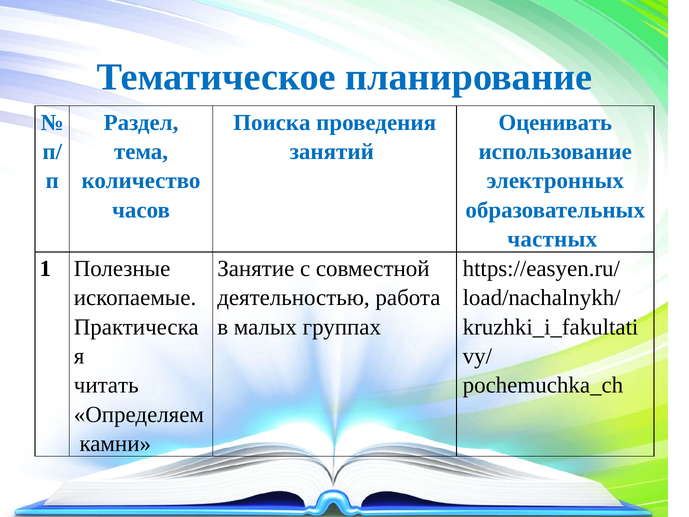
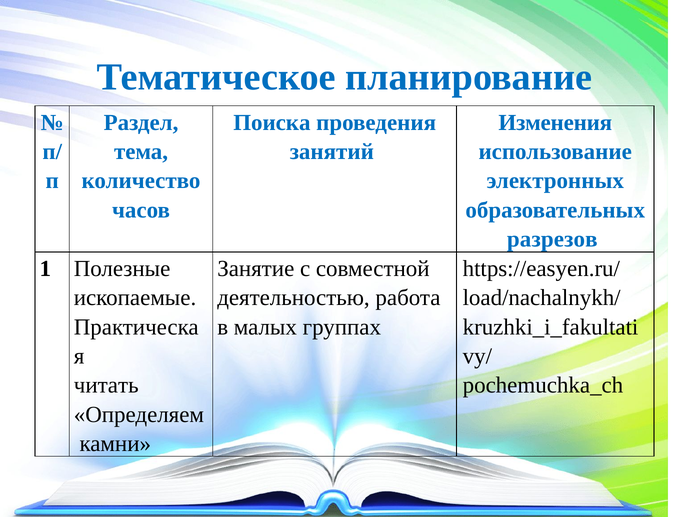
Оценивать: Оценивать -> Изменения (555, 122)
частных: частных -> разрезов (552, 239)
